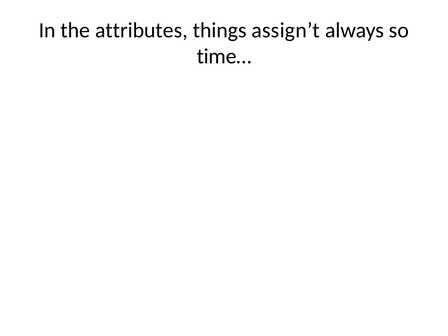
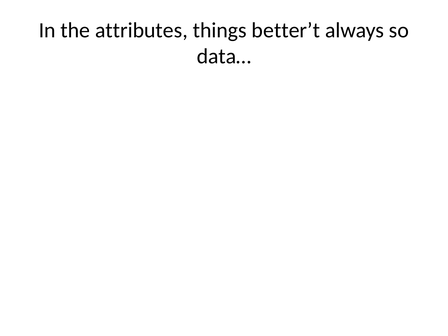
assign’t: assign’t -> better’t (286, 30)
time…: time… -> data… (224, 56)
